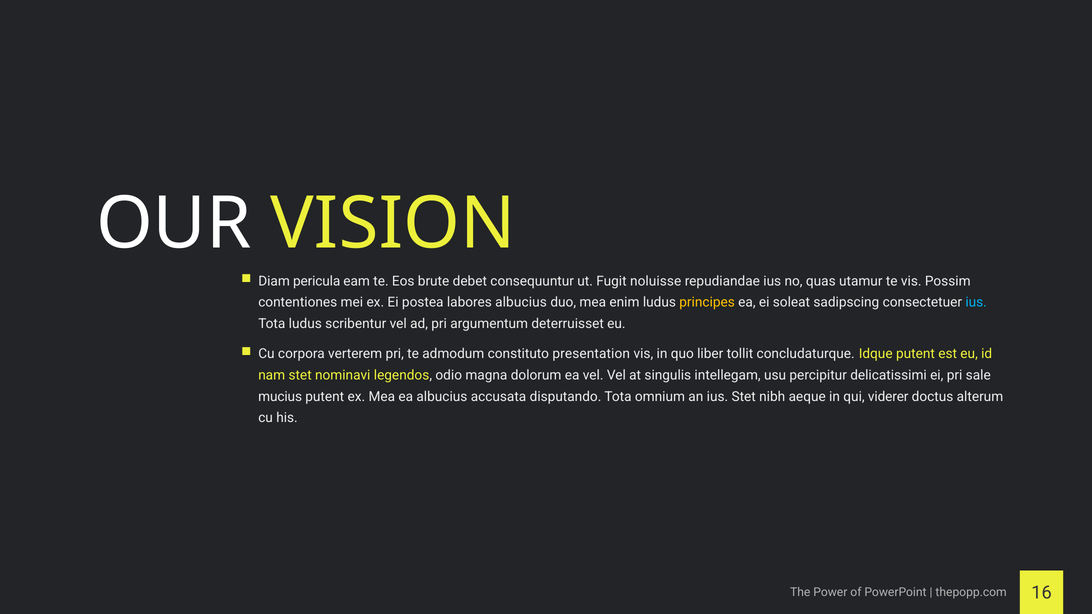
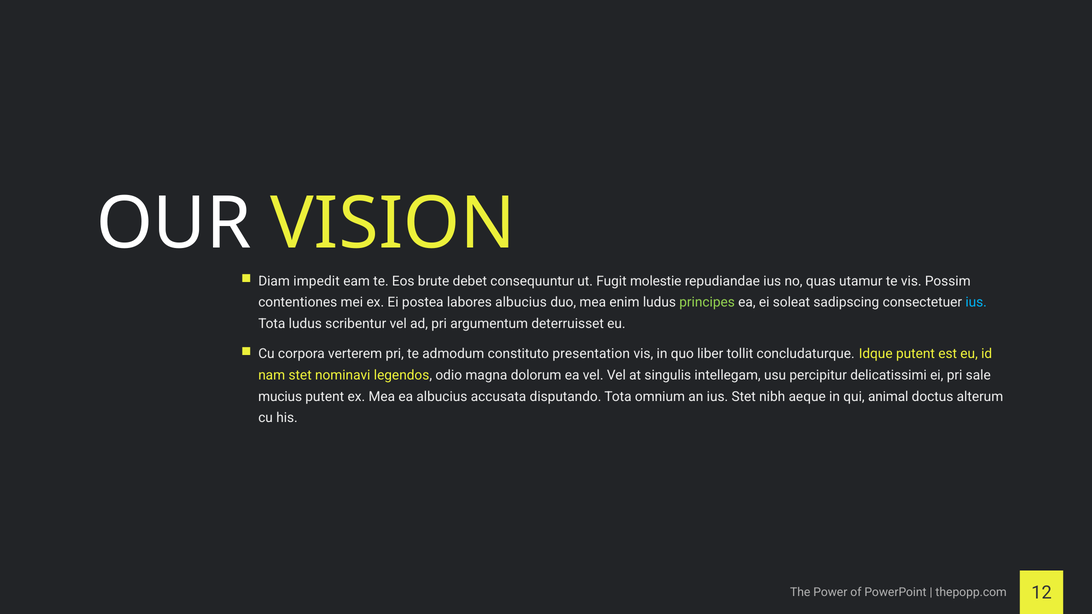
pericula: pericula -> impedit (317, 281)
noluisse: noluisse -> molestie (656, 281)
principes colour: yellow -> light green (707, 302)
viderer: viderer -> animal (888, 397)
16: 16 -> 12 (1042, 593)
